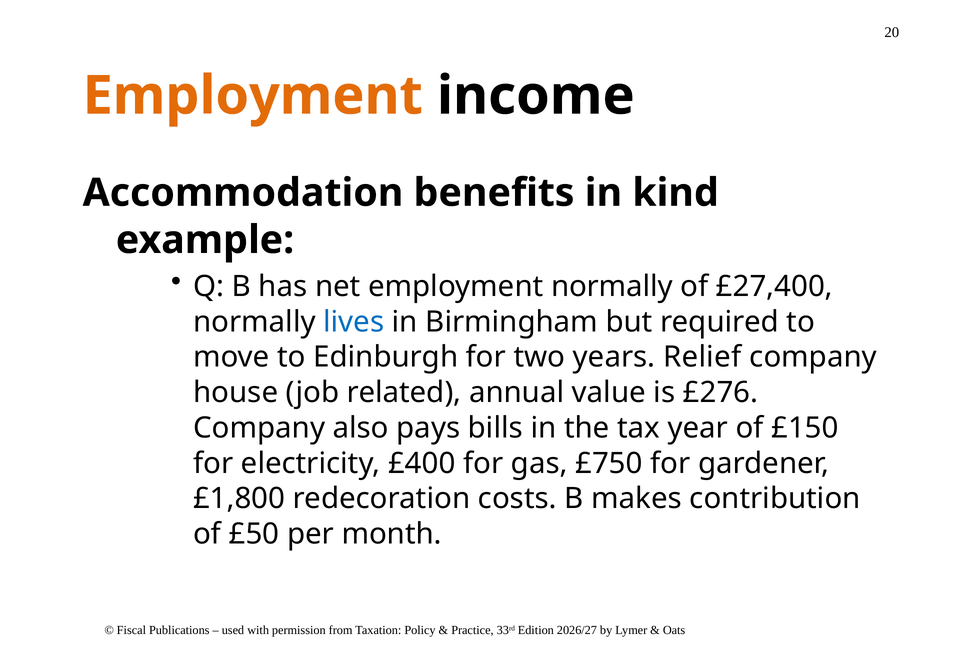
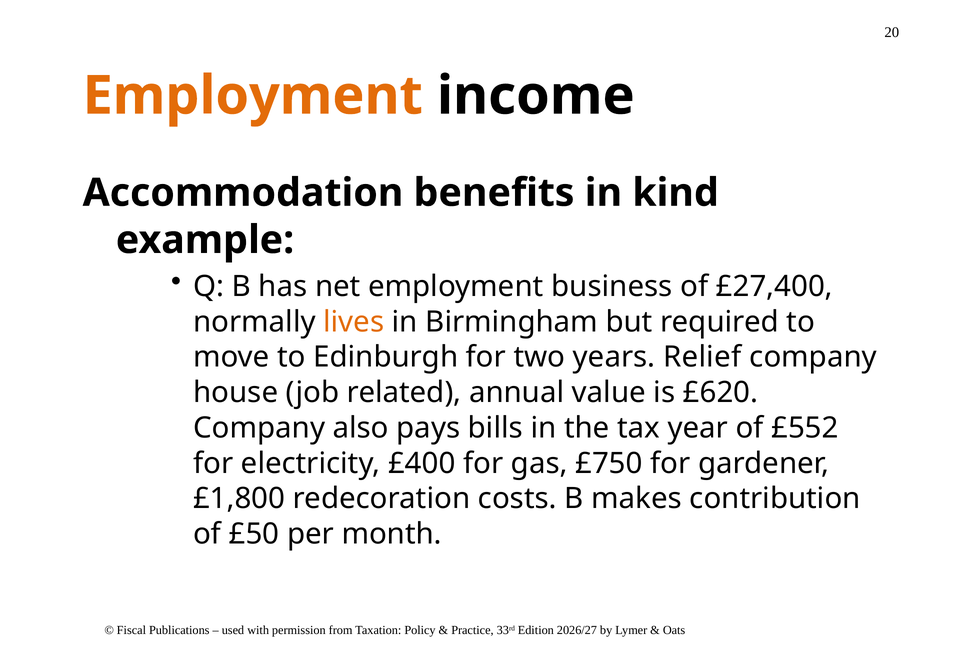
employment normally: normally -> business (612, 287)
lives colour: blue -> orange (354, 322)
£276: £276 -> £620 (721, 393)
£150: £150 -> £552 (805, 428)
